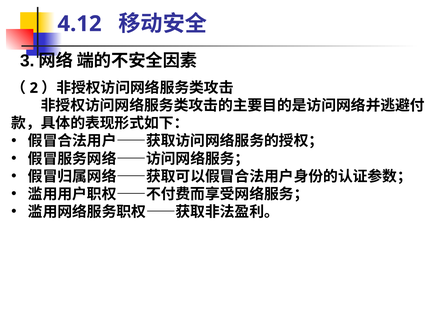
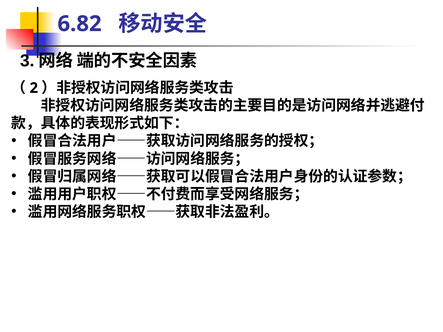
4.12: 4.12 -> 6.82 (80, 24)
